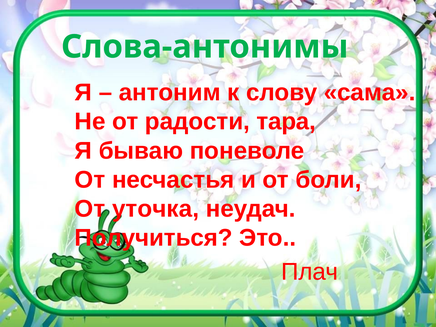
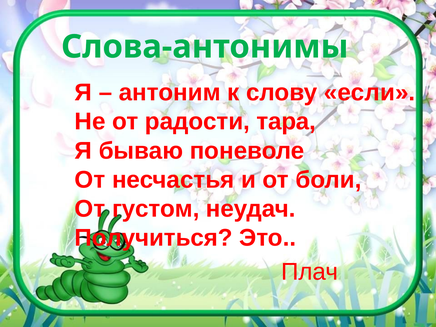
сама: сама -> если (370, 93)
уточка: уточка -> густом (156, 209)
